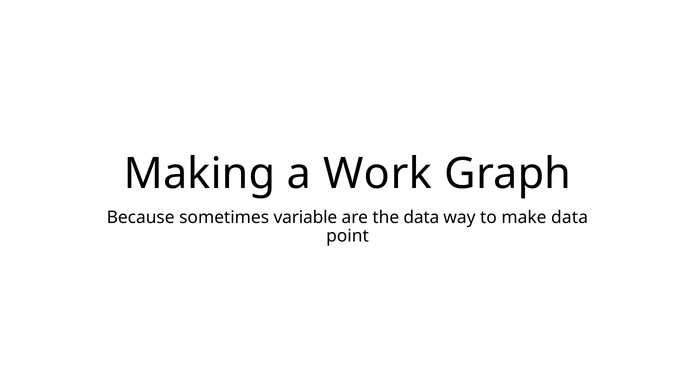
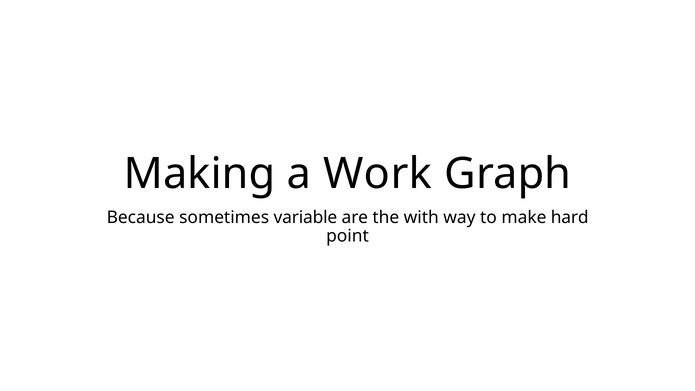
the data: data -> with (421, 217)
make data: data -> hard (570, 217)
